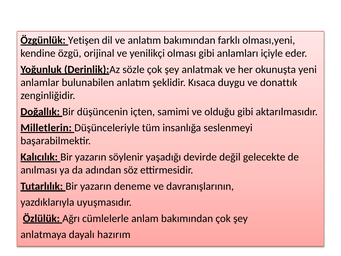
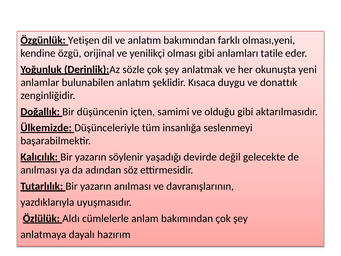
içiyle: içiyle -> tatile (272, 53)
Milletlerin: Milletlerin -> Ülkemizde (46, 128)
yazarın deneme: deneme -> anılması (132, 186)
Ağrı: Ağrı -> Aldı (71, 218)
